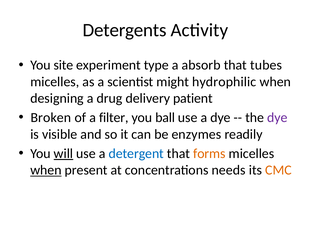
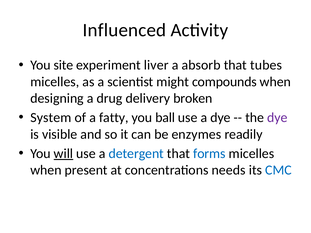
Detergents: Detergents -> Influenced (124, 30)
type: type -> liver (156, 65)
hydrophilic: hydrophilic -> compounds (224, 82)
patient: patient -> broken (193, 98)
Broken: Broken -> System (51, 118)
filter: filter -> fatty (114, 118)
forms colour: orange -> blue (209, 154)
when underline: present -> none (46, 170)
CMC colour: orange -> blue (278, 170)
